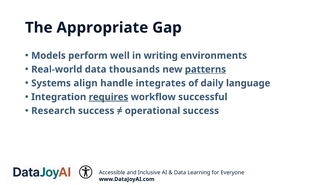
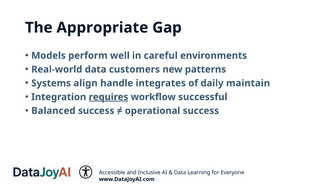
writing: writing -> careful (161, 56)
thousands: thousands -> customers (134, 69)
patterns underline: present -> none (205, 69)
language: language -> maintain (248, 83)
Research: Research -> Balanced (53, 111)
